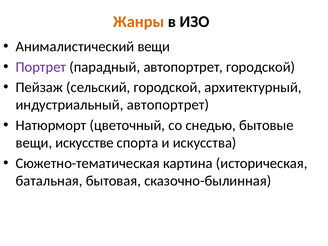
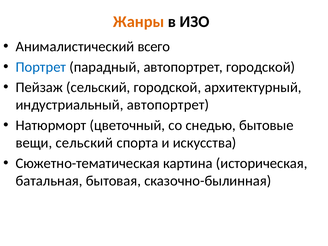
Анималистический вещи: вещи -> всего (154, 47)
Портрет colour: purple -> blue (41, 67)
вещи искусстве: искусстве -> сельский (84, 143)
